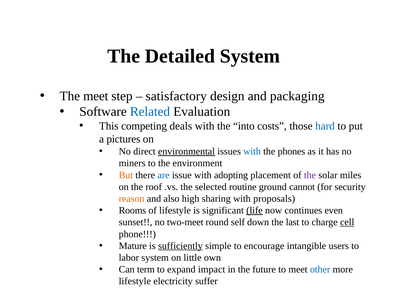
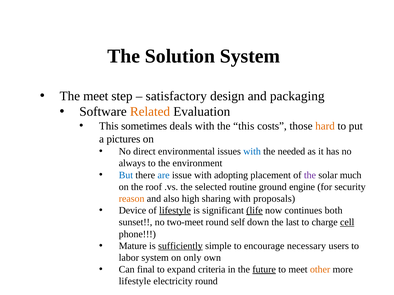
Detailed: Detailed -> Solution (180, 56)
Related colour: blue -> orange (150, 112)
competing: competing -> sometimes (144, 126)
the into: into -> this (244, 126)
hard colour: blue -> orange (325, 126)
environmental underline: present -> none (186, 152)
phones: phones -> needed (291, 152)
miners: miners -> always (132, 164)
But colour: orange -> blue (126, 175)
miles: miles -> much (351, 175)
cannot: cannot -> engine (302, 187)
Rooms: Rooms -> Device (132, 211)
lifestyle underline: none -> present (175, 211)
even: even -> both (334, 211)
intangible: intangible -> necessary (306, 246)
little: little -> only (192, 258)
term: term -> final (146, 270)
impact: impact -> criteria (212, 270)
future underline: none -> present (264, 270)
other colour: blue -> orange (320, 270)
electricity suffer: suffer -> round (206, 282)
